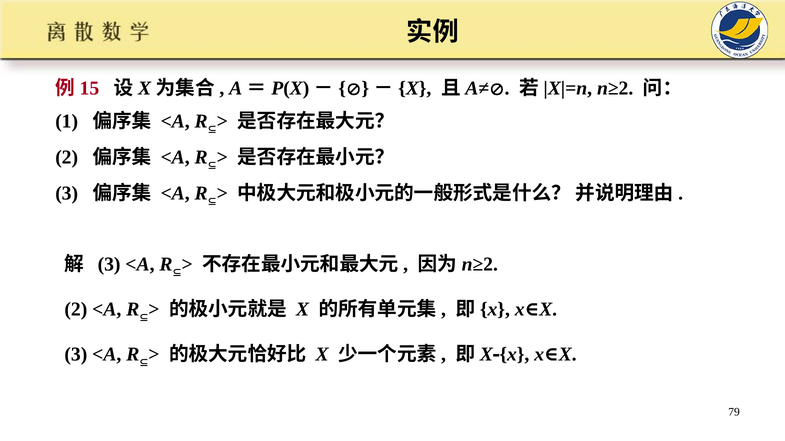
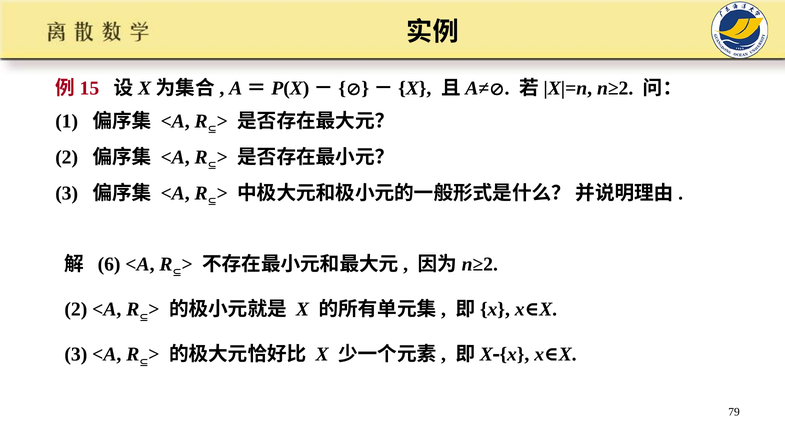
3: 3 -> 6 (109, 265)
